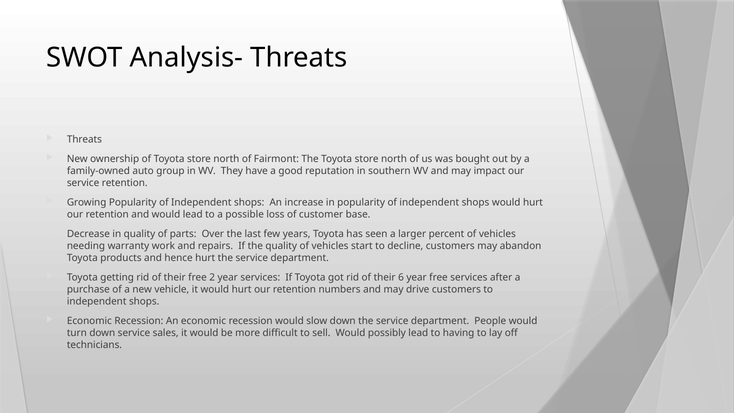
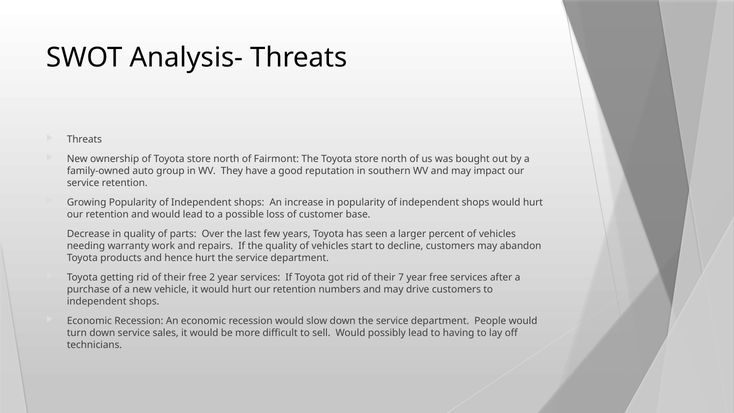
6: 6 -> 7 (401, 278)
